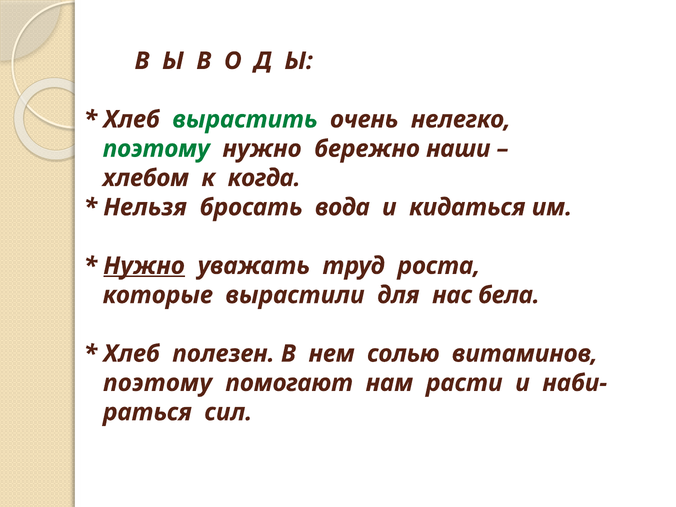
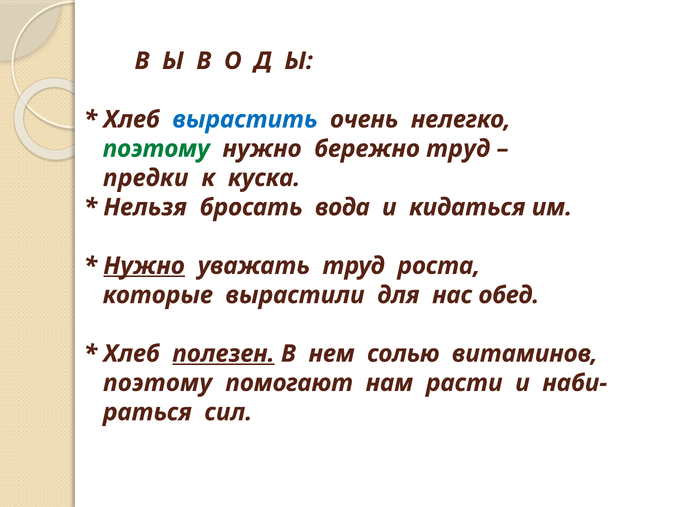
вырастить colour: green -> blue (245, 119)
бережно наши: наши -> труд (458, 149)
хлебом: хлебом -> предки (146, 178)
когда: когда -> куска (264, 178)
бела: бела -> обед (509, 295)
полезен underline: none -> present (223, 354)
